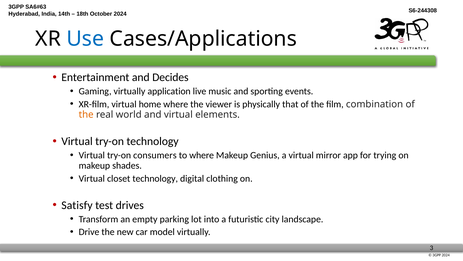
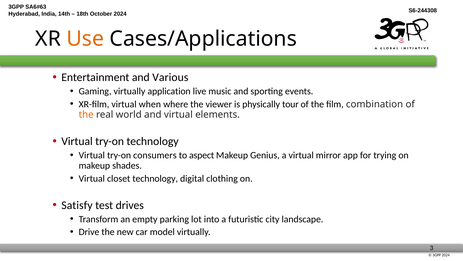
Use colour: blue -> orange (85, 39)
Decides: Decides -> Various (170, 77)
home: home -> when (150, 104)
that: that -> tour (290, 104)
to where: where -> aspect (202, 155)
